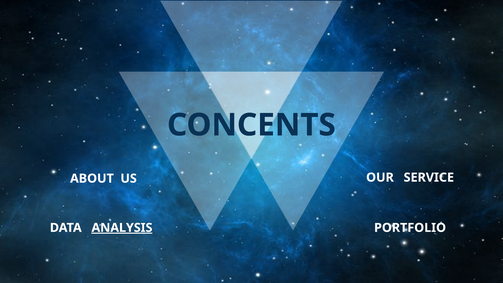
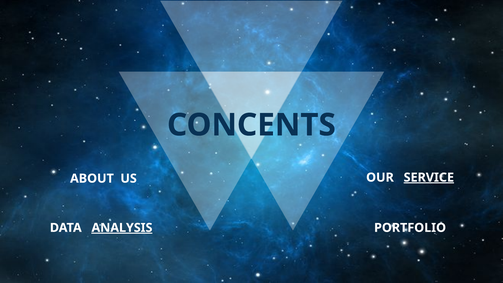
SERVICE underline: none -> present (429, 177)
